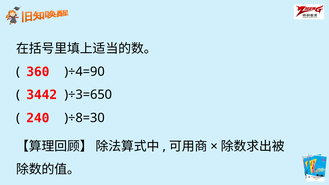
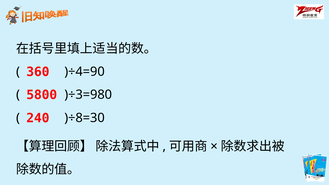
3442: 3442 -> 5800 (42, 95)
)÷3=650: )÷3=650 -> )÷3=980 (88, 95)
